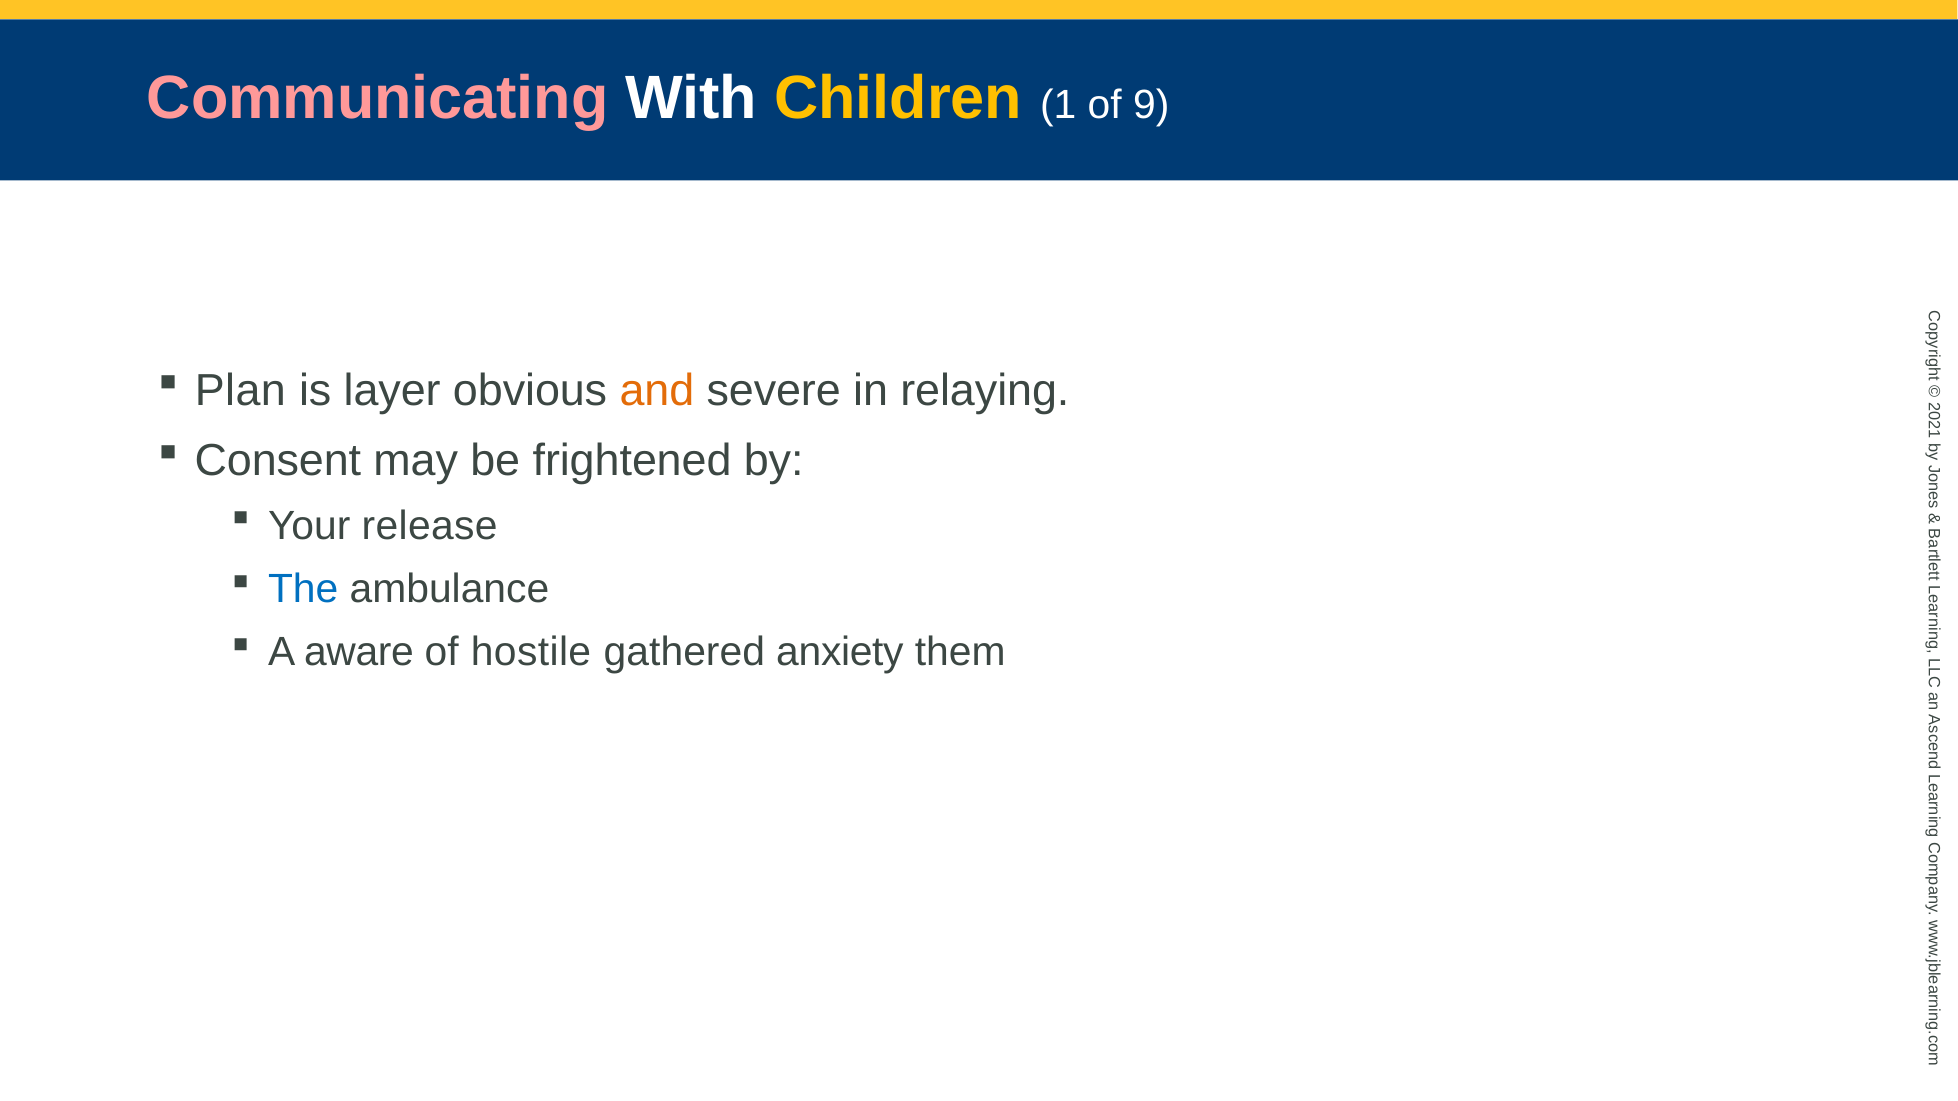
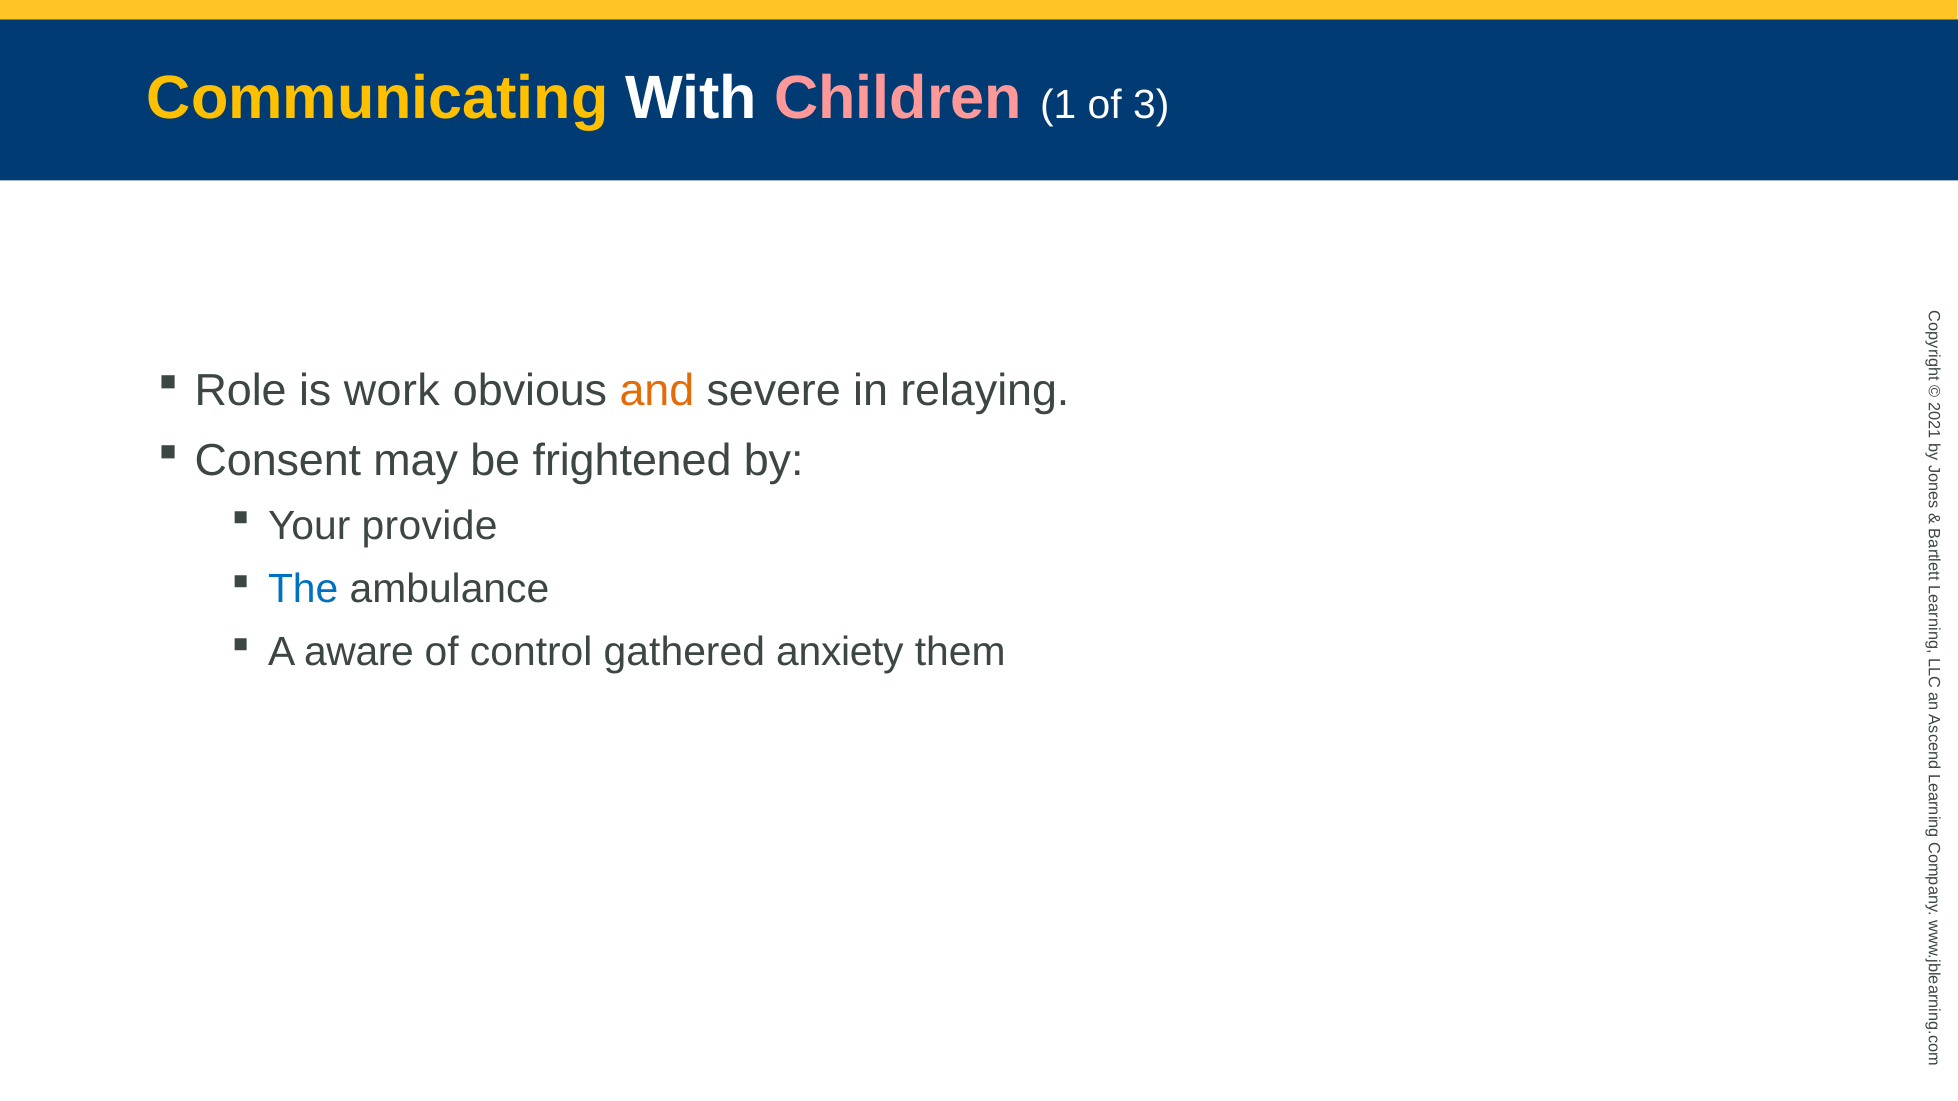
Communicating colour: pink -> yellow (378, 98)
Children colour: yellow -> pink (898, 98)
9: 9 -> 3 (1151, 105)
Plan: Plan -> Role (241, 391)
layer: layer -> work (392, 391)
release: release -> provide (430, 526)
hostile: hostile -> control (531, 653)
